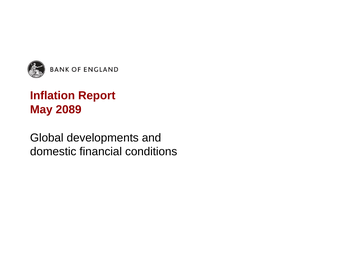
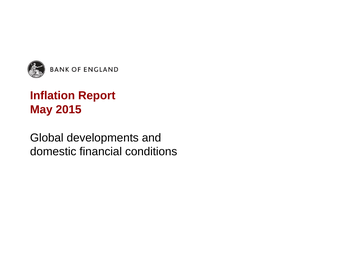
2089: 2089 -> 2015 (69, 110)
